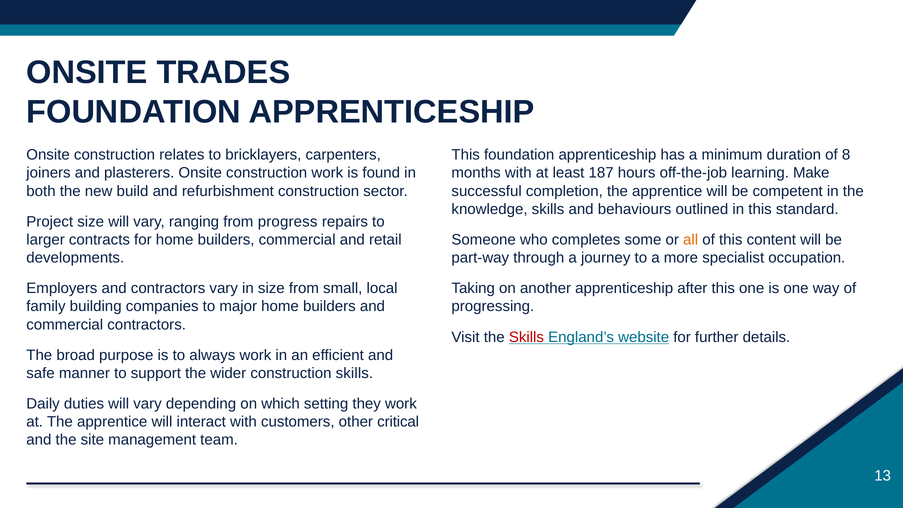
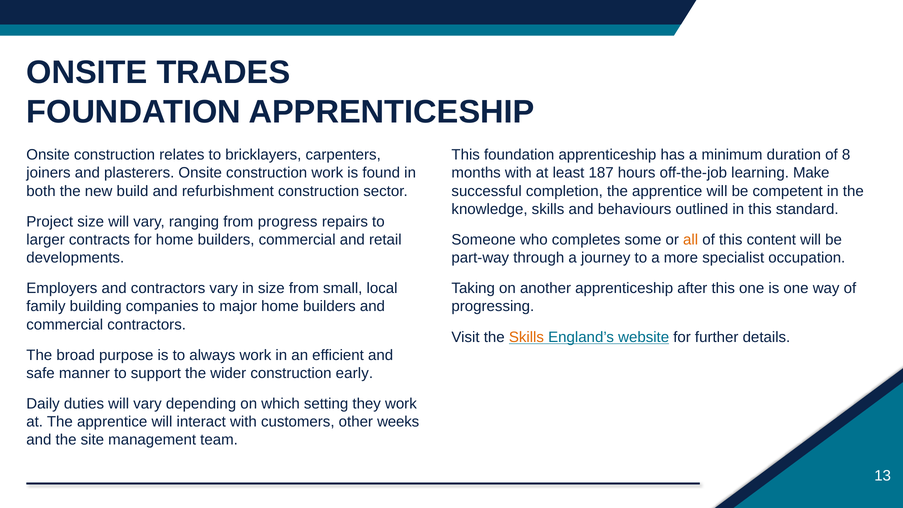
Skills colour: red -> orange (526, 337)
construction skills: skills -> early (354, 373)
critical: critical -> weeks (398, 422)
